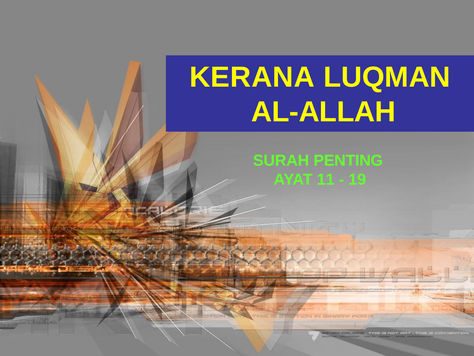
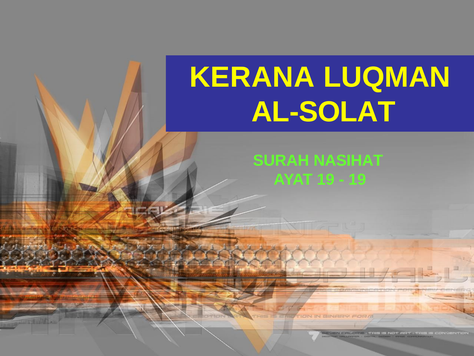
AL-ALLAH: AL-ALLAH -> AL-SOLAT (323, 112)
PENTING: PENTING -> NASIHAT (348, 160)
AYAT 11: 11 -> 19 (326, 179)
